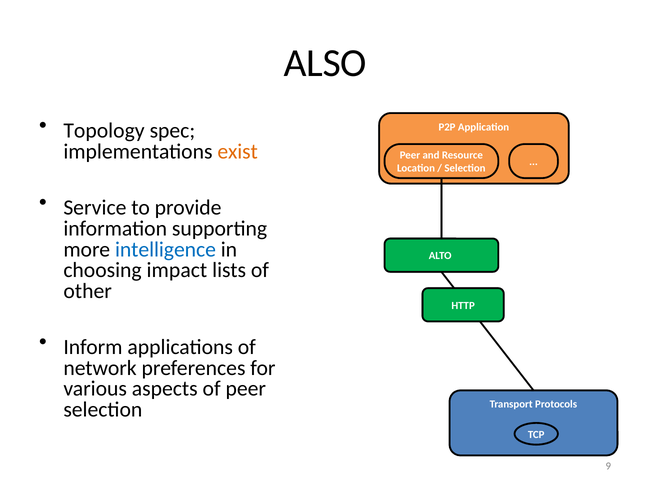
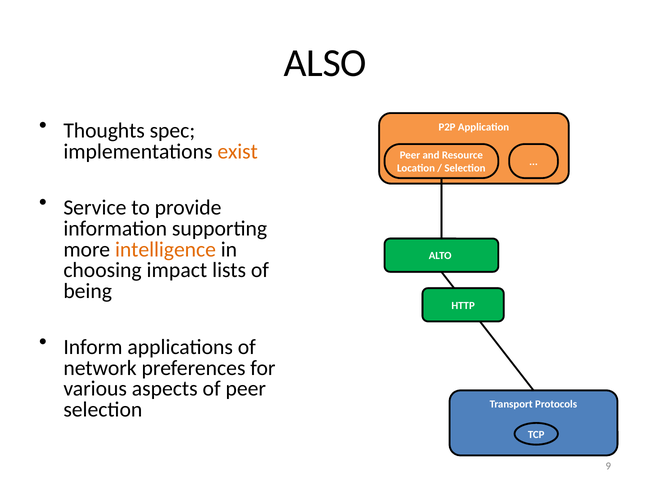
Topology: Topology -> Thoughts (104, 131)
intelligence colour: blue -> orange (165, 249)
other: other -> being (88, 291)
